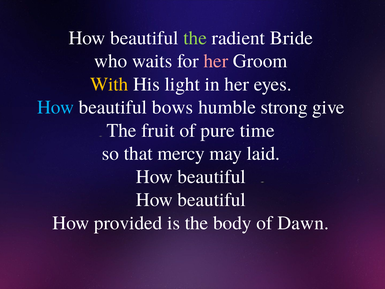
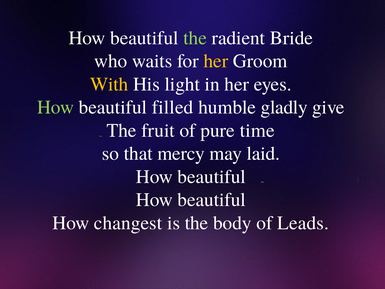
her colour: pink -> yellow (216, 61)
How colour: light blue -> light green (56, 107)
bows: bows -> filled (173, 107)
strong: strong -> gladly (284, 107)
provided: provided -> changest (128, 223)
Dawn: Dawn -> Leads (303, 223)
